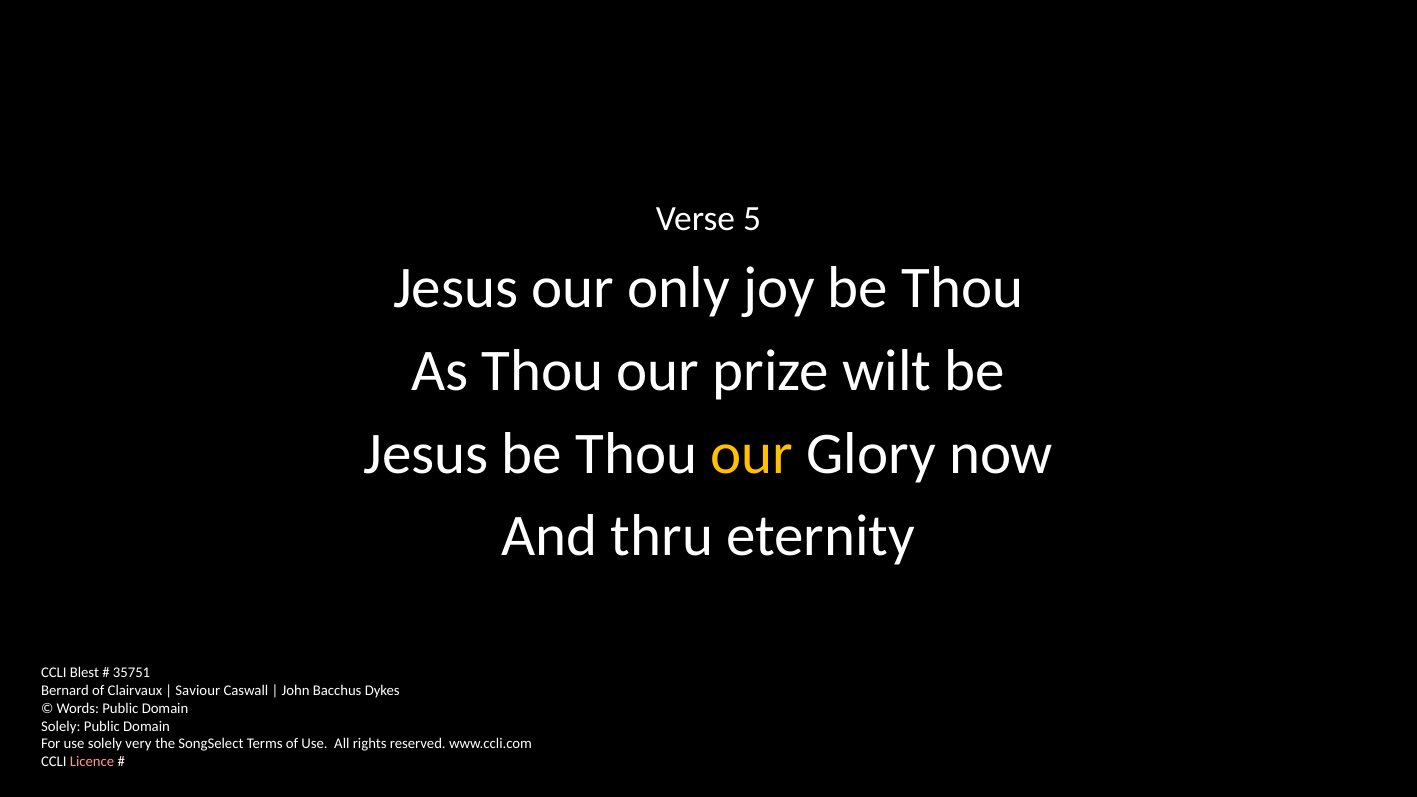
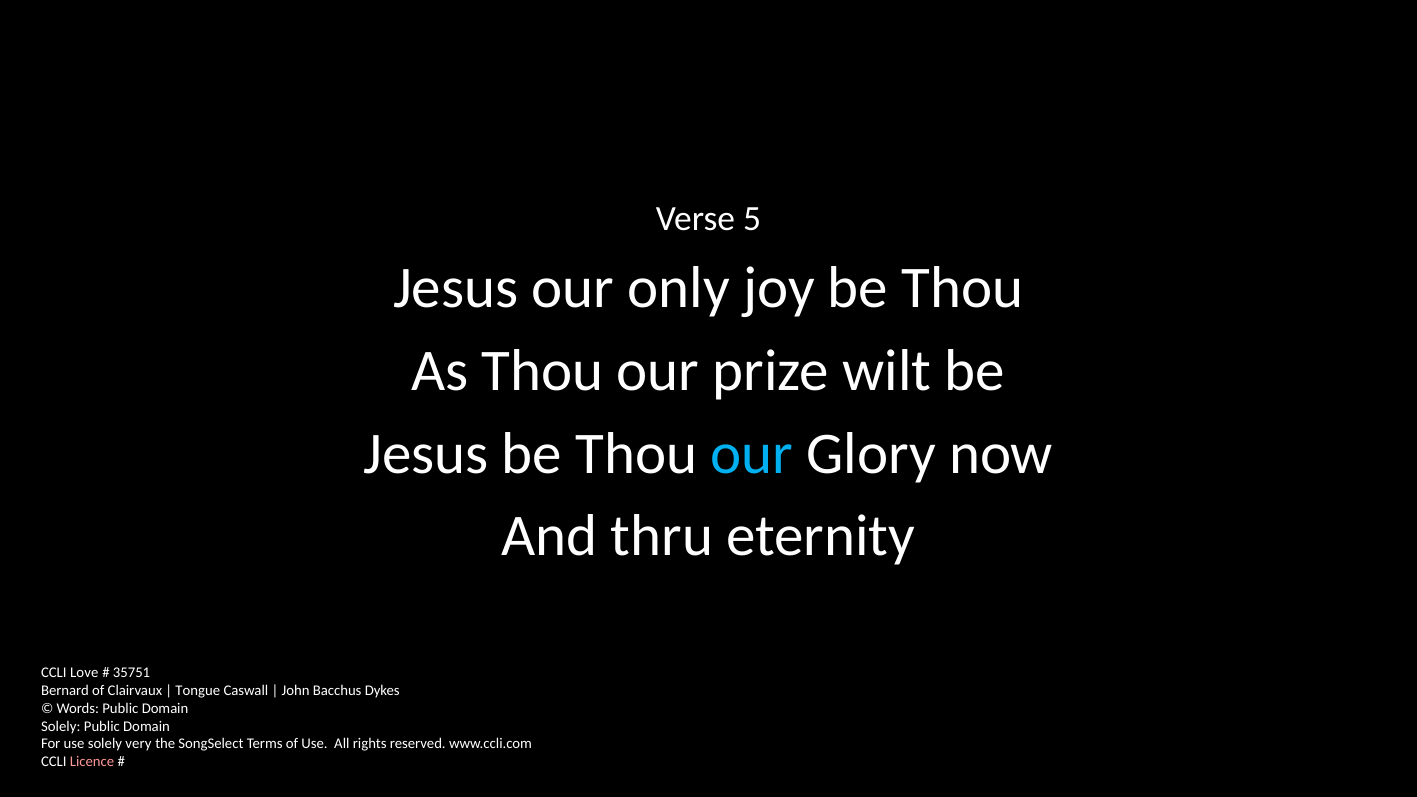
our colour: yellow -> light blue (752, 454)
Blest: Blest -> Love (84, 673)
Saviour: Saviour -> Tongue (198, 691)
